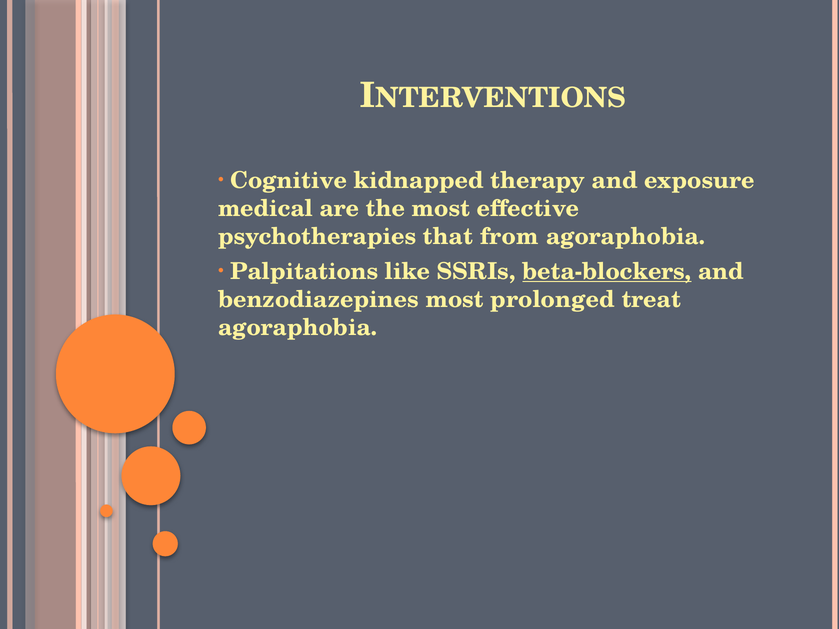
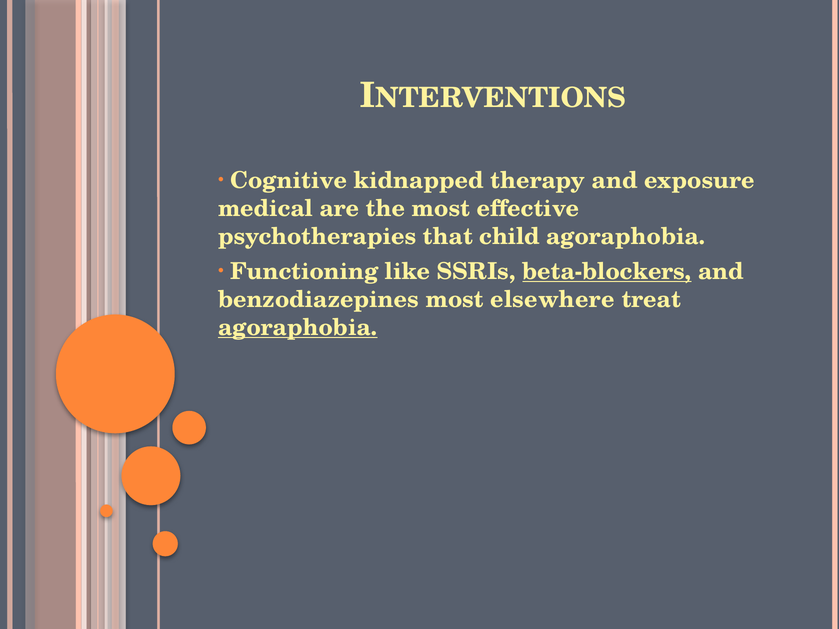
from: from -> child (510, 237)
Palpitations: Palpitations -> Functioning (304, 272)
prolonged: prolonged -> elsewhere (552, 300)
agoraphobia underline: none -> present (298, 328)
